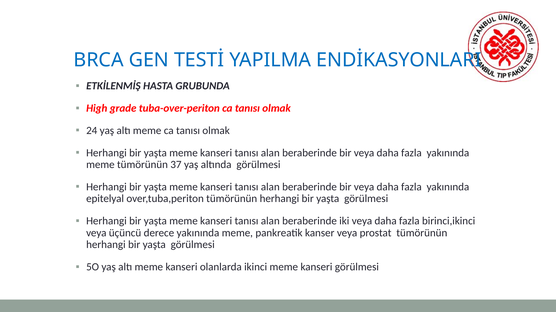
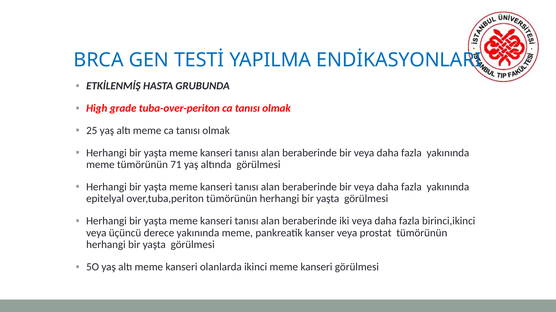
24: 24 -> 25 (92, 131)
37: 37 -> 71 (176, 165)
